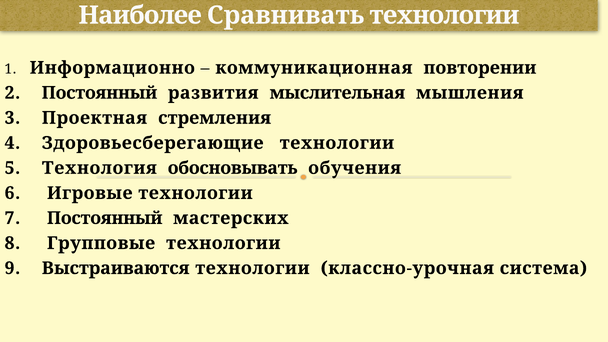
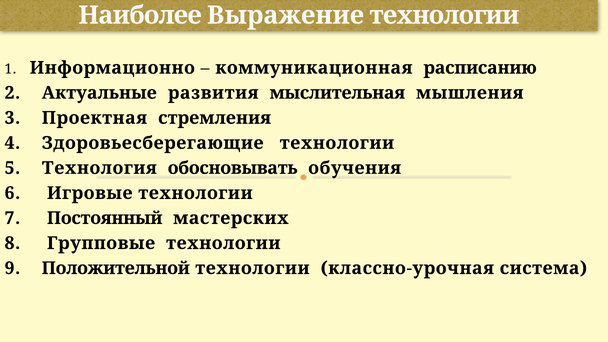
Сравнивать: Сравнивать -> Выражение (286, 15)
повторении: повторении -> расписанию (480, 68)
2 Постоянный: Постоянный -> Актуальные (99, 93)
Выстраиваются: Выстраиваются -> Положительной (116, 268)
